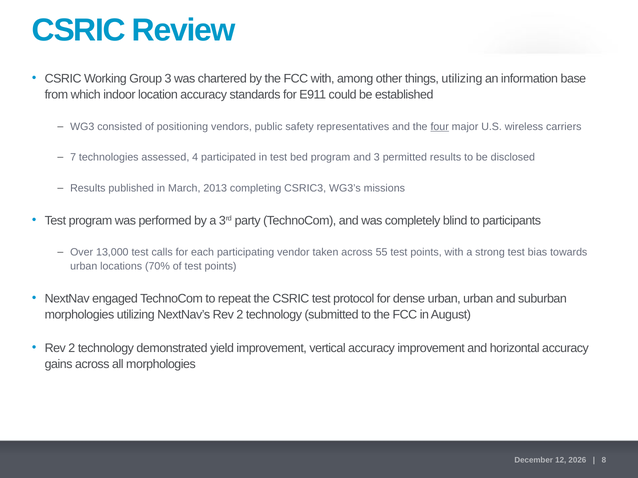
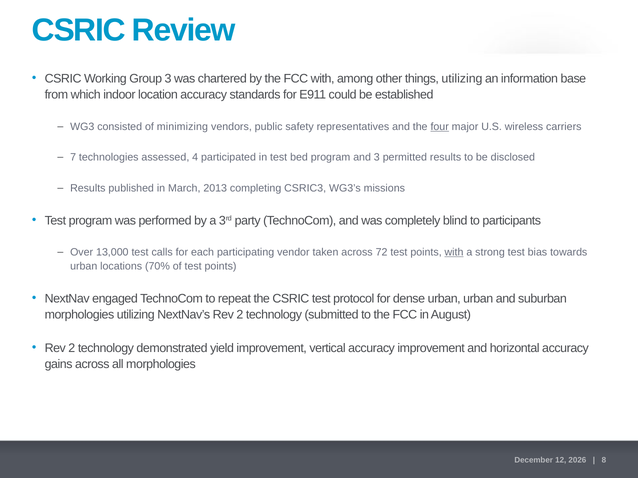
positioning: positioning -> minimizing (182, 127)
55: 55 -> 72 (382, 252)
with underline: none -> present (454, 252)
